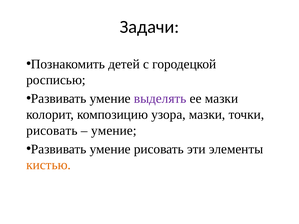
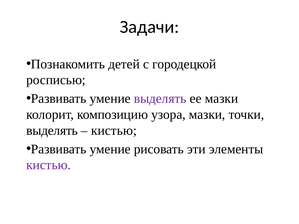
рисовать: рисовать -> выделять (52, 131)
умение: умение -> кистью (114, 131)
кистью colour: orange -> purple (49, 165)
